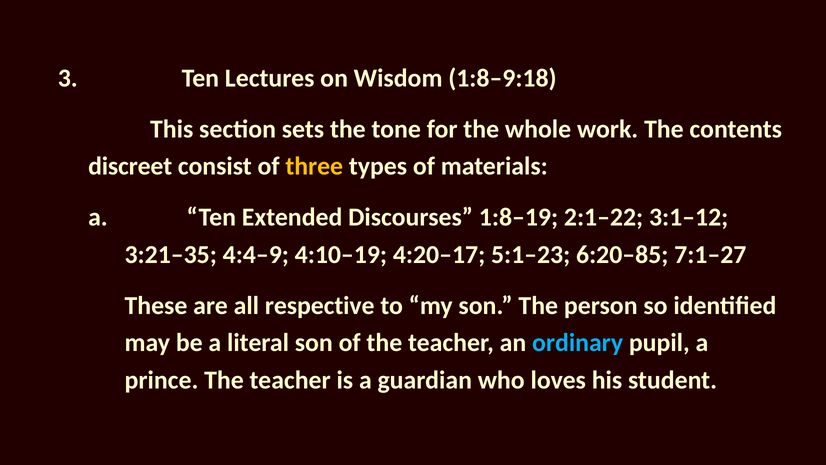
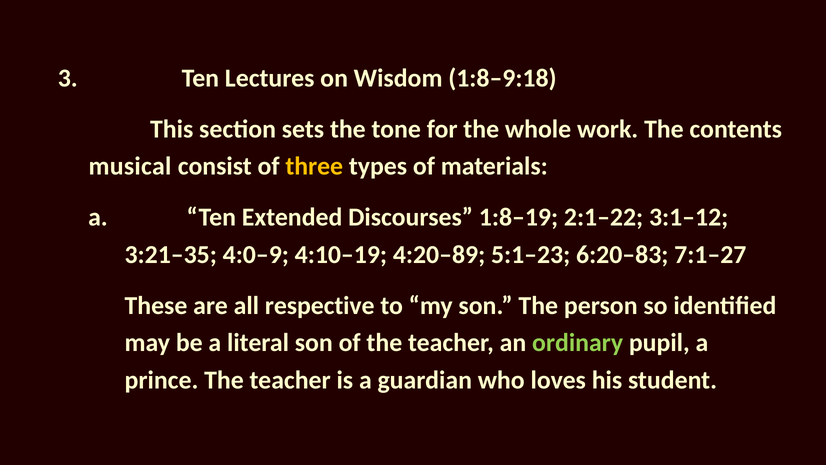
discreet: discreet -> musical (130, 166)
4:4–9: 4:4–9 -> 4:0–9 (256, 254)
4:20–17: 4:20–17 -> 4:20–89 (439, 254)
6:20–85: 6:20–85 -> 6:20–83 (622, 254)
ordinary colour: light blue -> light green (578, 343)
